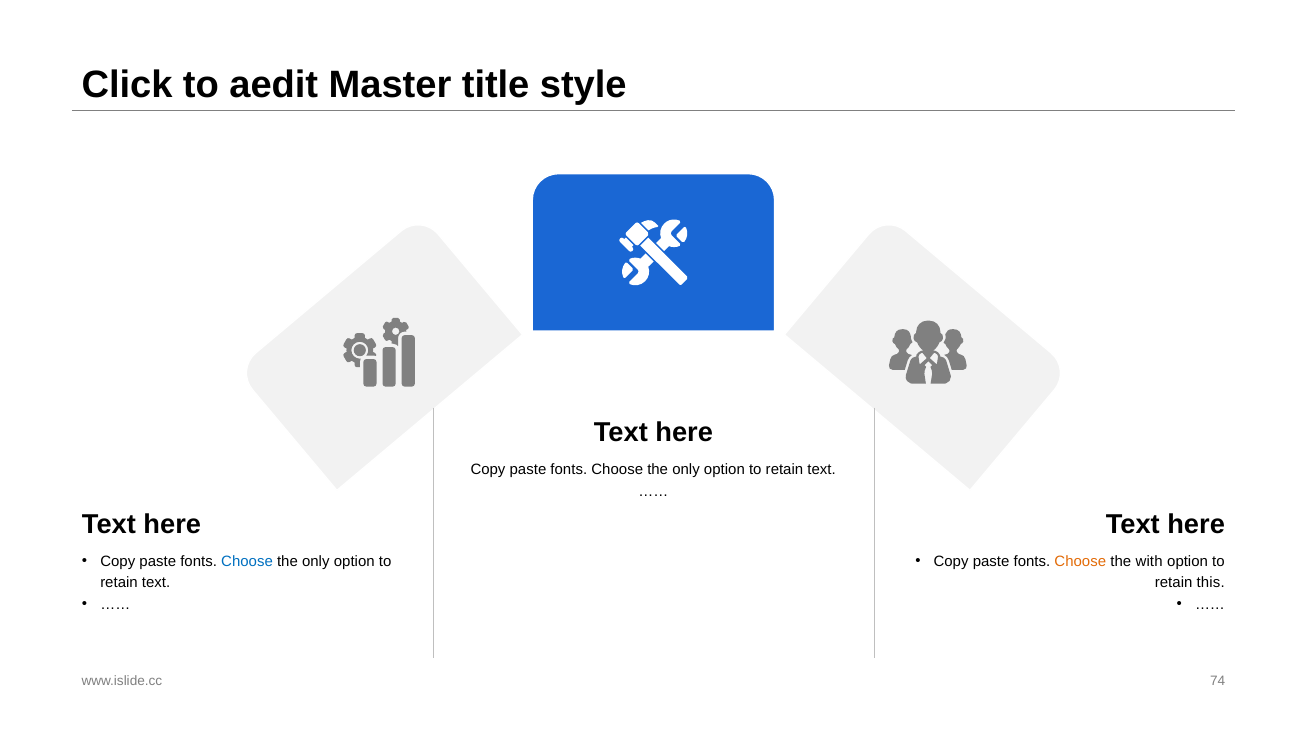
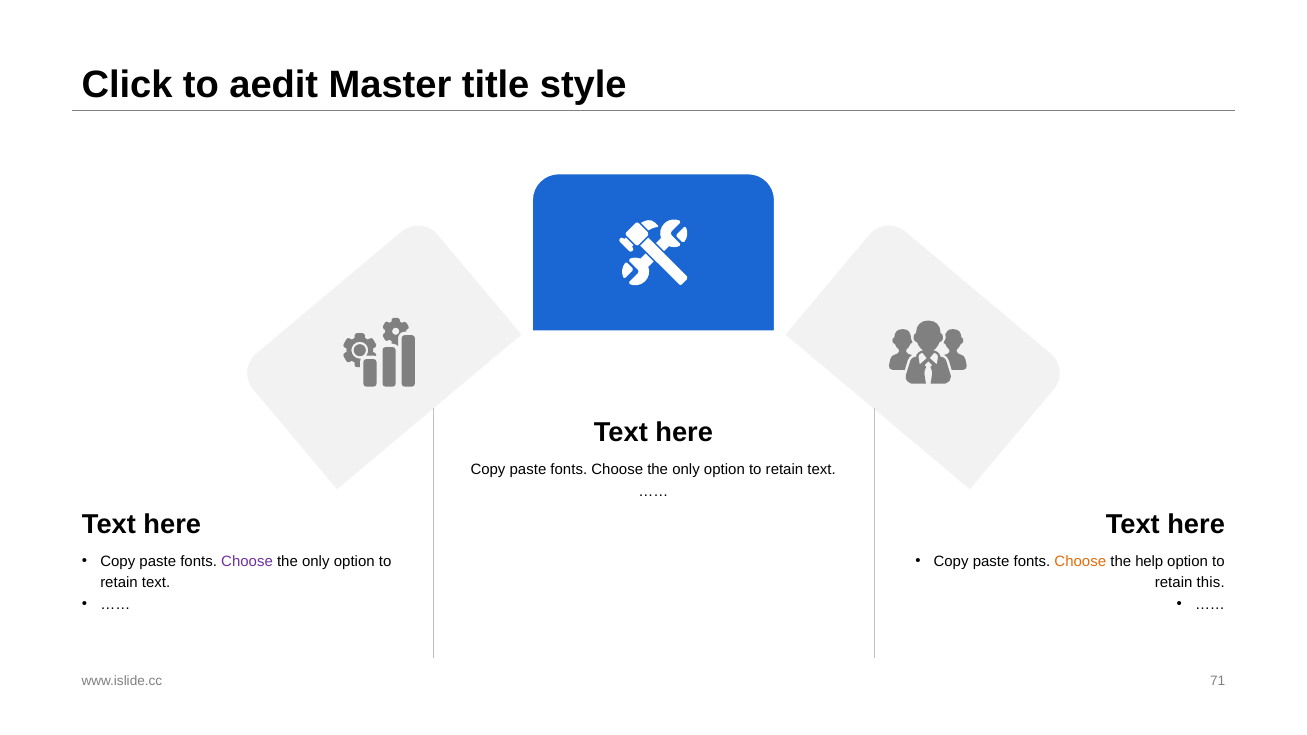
Choose colour: blue -> purple (247, 561)
with: with -> help (1149, 561)
74: 74 -> 71 (1218, 681)
